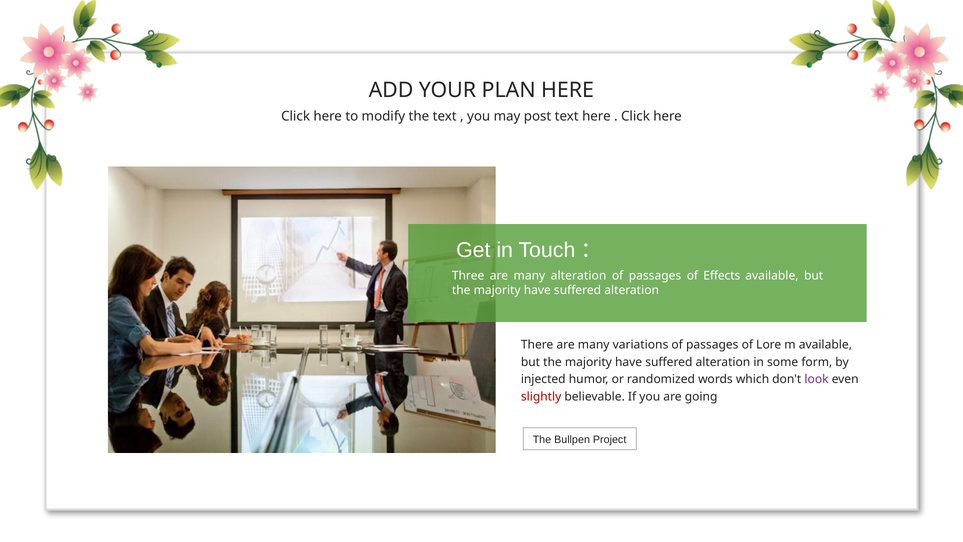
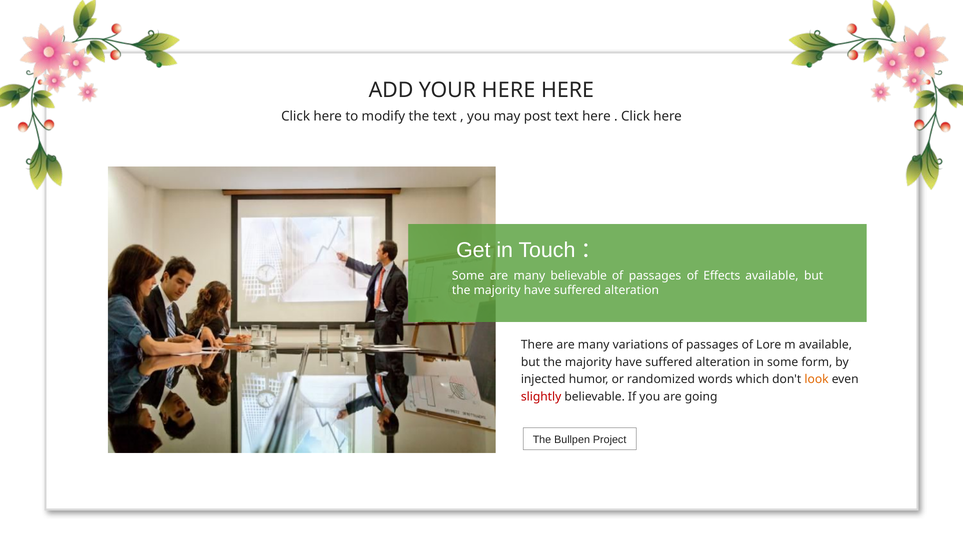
YOUR PLAN: PLAN -> HERE (508, 90)
Three: Three -> Some (468, 275)
many alteration: alteration -> believable (579, 275)
look colour: purple -> orange (817, 379)
